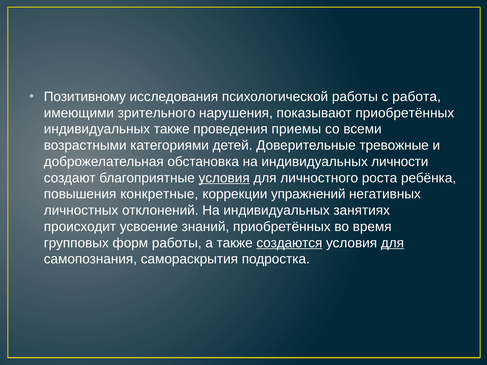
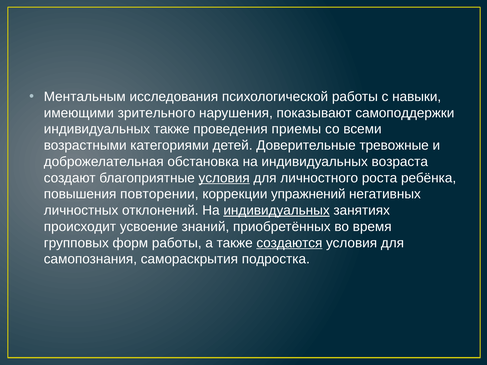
Позитивному: Позитивному -> Ментальным (85, 97)
работа: работа -> навыки (417, 97)
показывают приобретённых: приобретённых -> самоподдержки (405, 113)
личности: личности -> возраста (400, 162)
конкретные: конкретные -> повторении (159, 194)
индивидуальных underline: none -> present (277, 211)
для underline: present -> none (392, 243)
